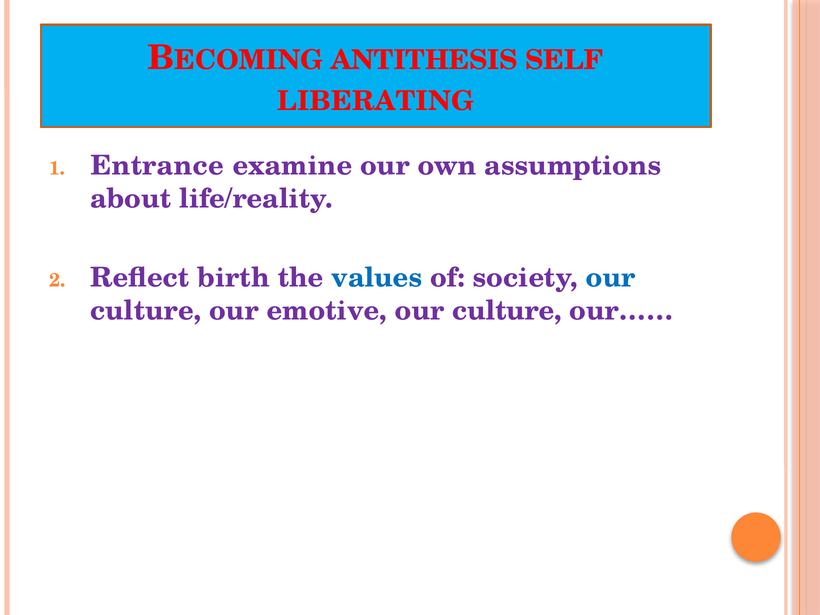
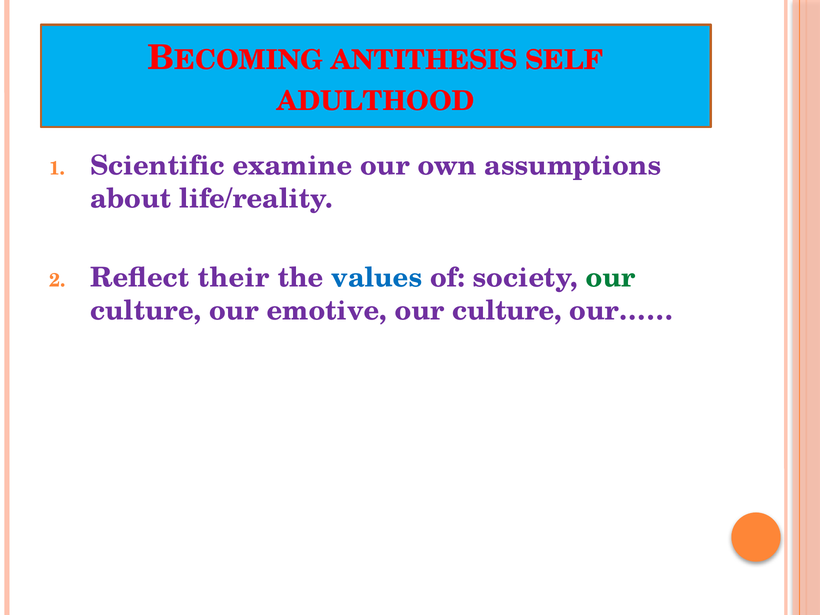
LIBERATING: LIBERATING -> ADULTHOOD (376, 101)
Entrance: Entrance -> Scientific (158, 166)
birth: birth -> their (234, 278)
our colour: blue -> green (611, 278)
